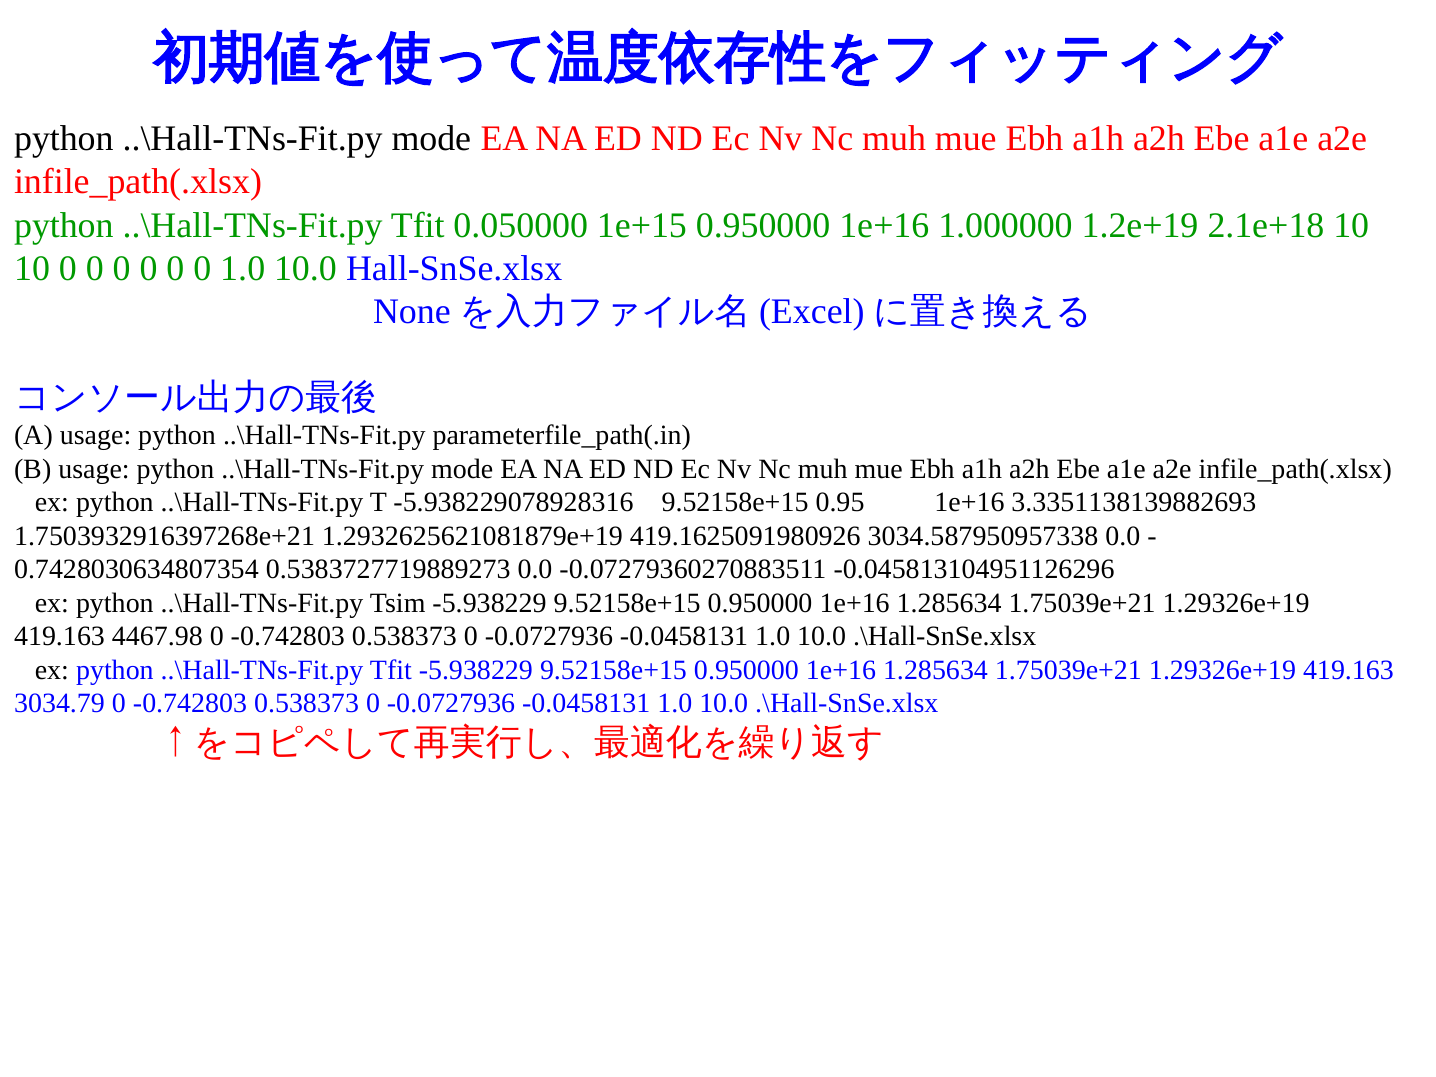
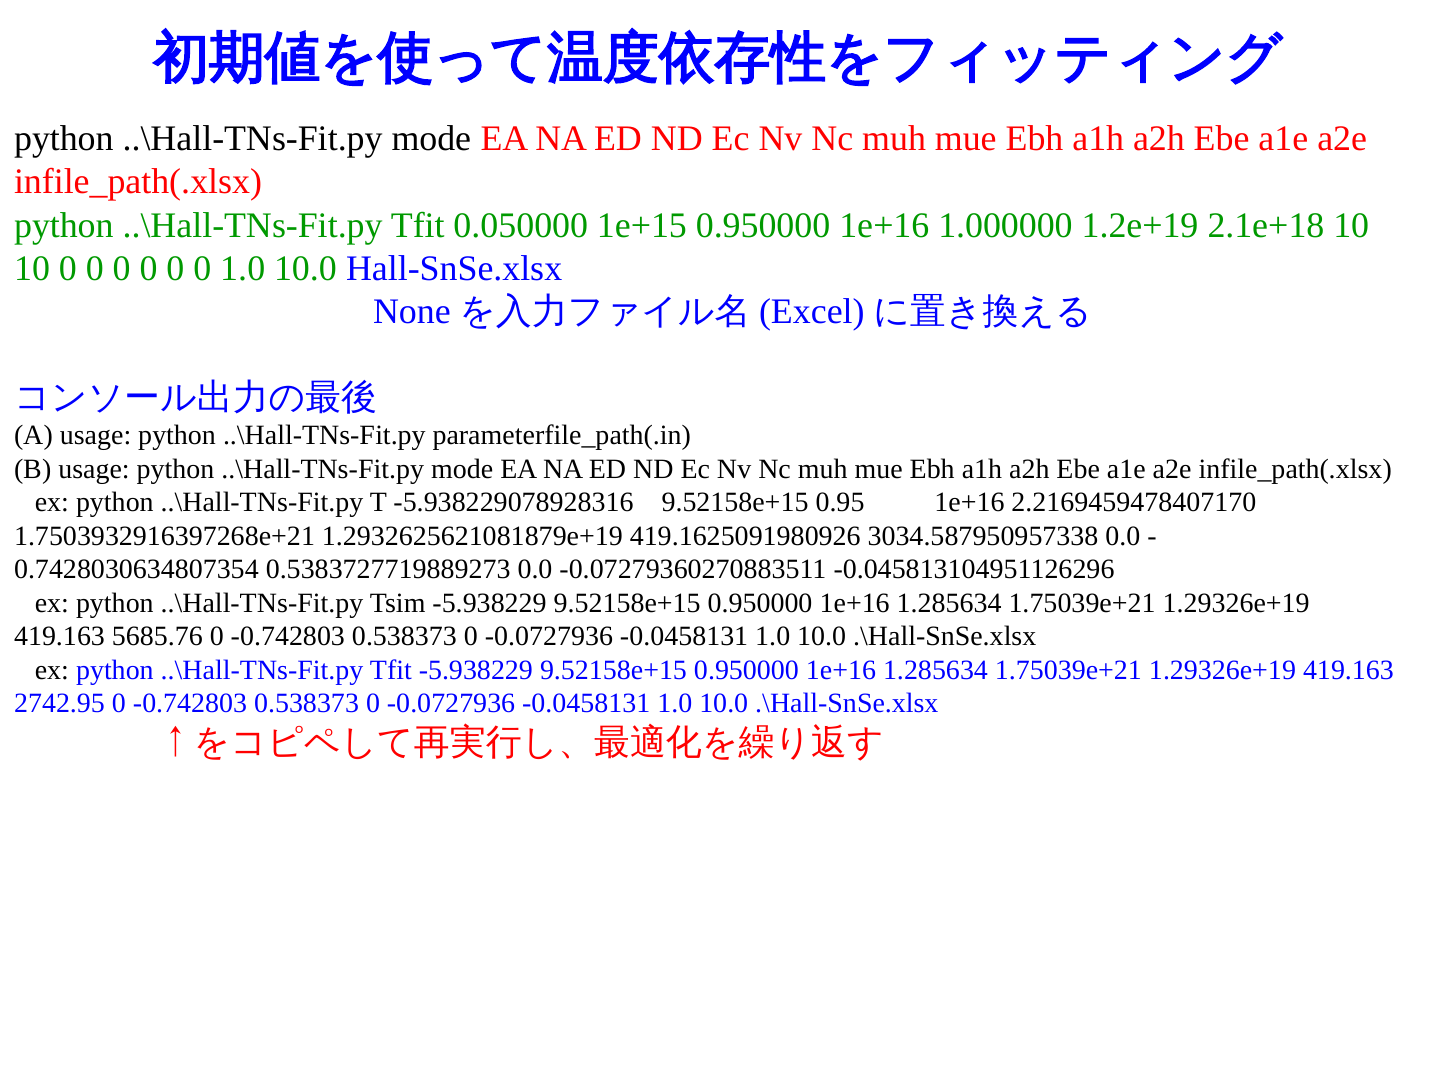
3.3351138139882693: 3.3351138139882693 -> 2.2169459478407170 (1134, 502)
4467.98: 4467.98 -> 5685.76 (157, 636)
3034.79: 3034.79 -> 2742.95 (60, 703)
